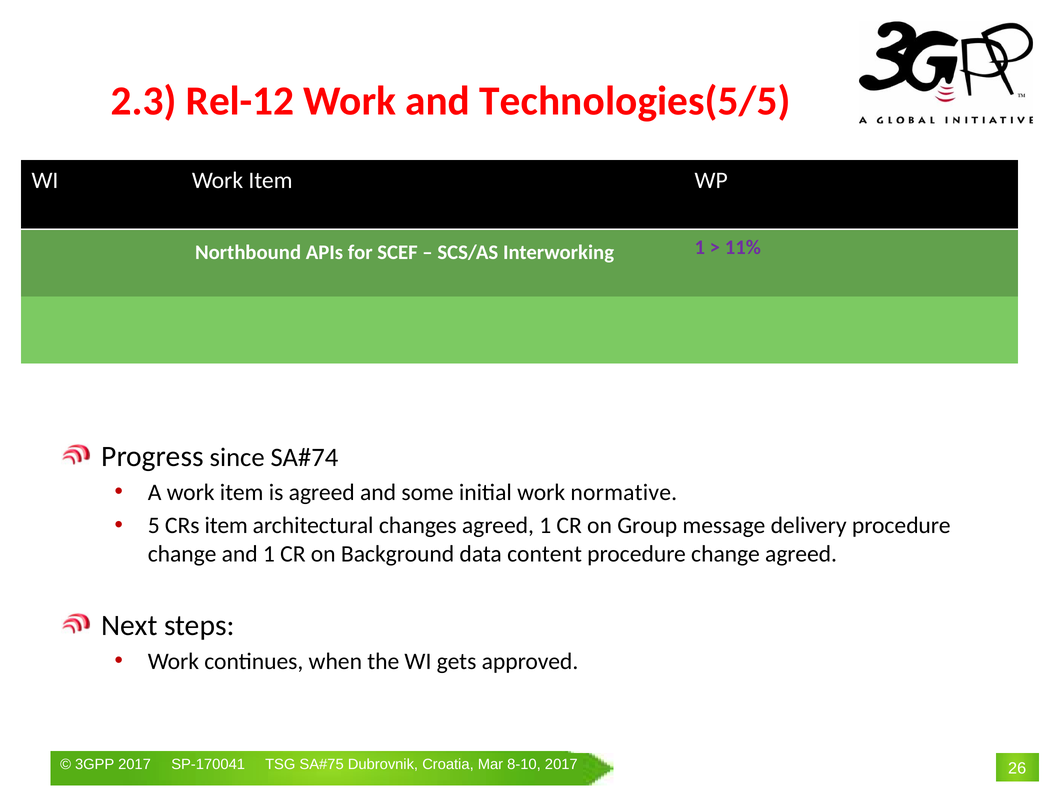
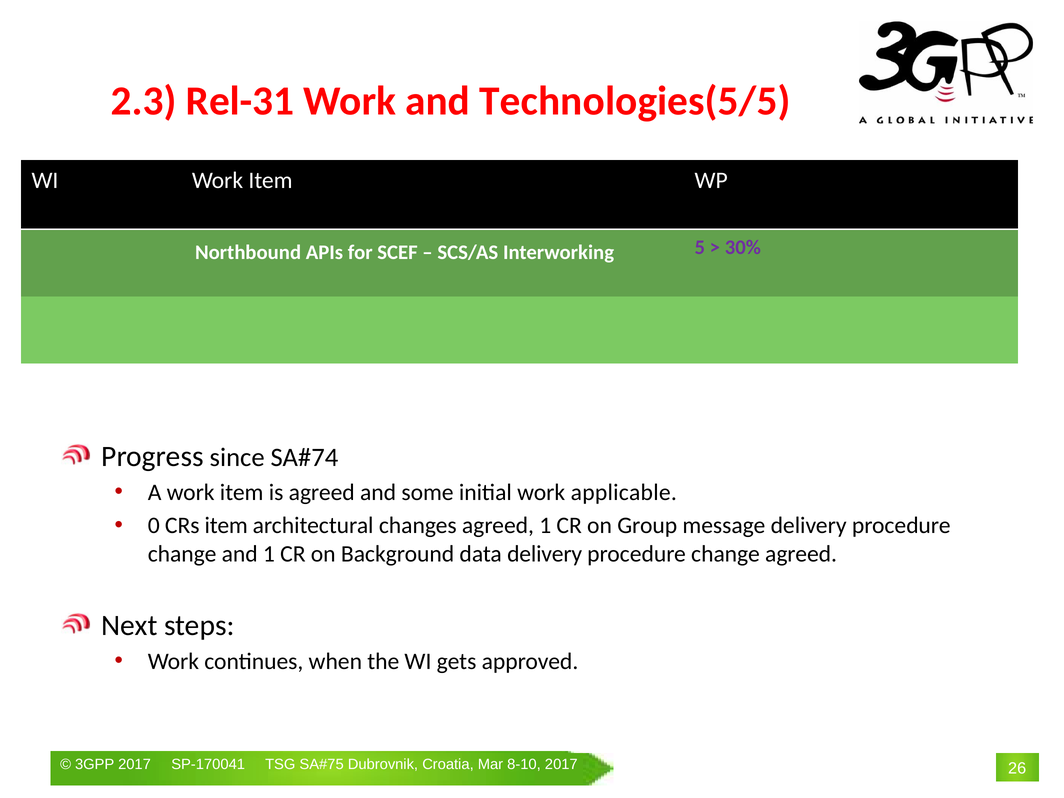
Rel-12: Rel-12 -> Rel-31 (240, 101)
Interworking 1: 1 -> 5 (700, 247)
11%: 11% -> 30% (743, 247)
normative: normative -> applicable (624, 492)
5: 5 -> 0 (154, 526)
data content: content -> delivery (545, 554)
